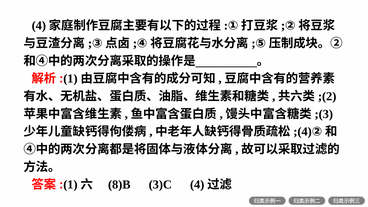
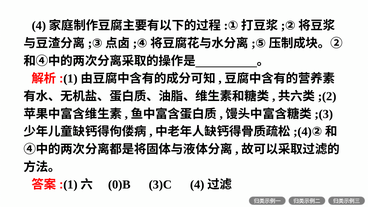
8)B: 8)B -> 0)B (119, 185)
